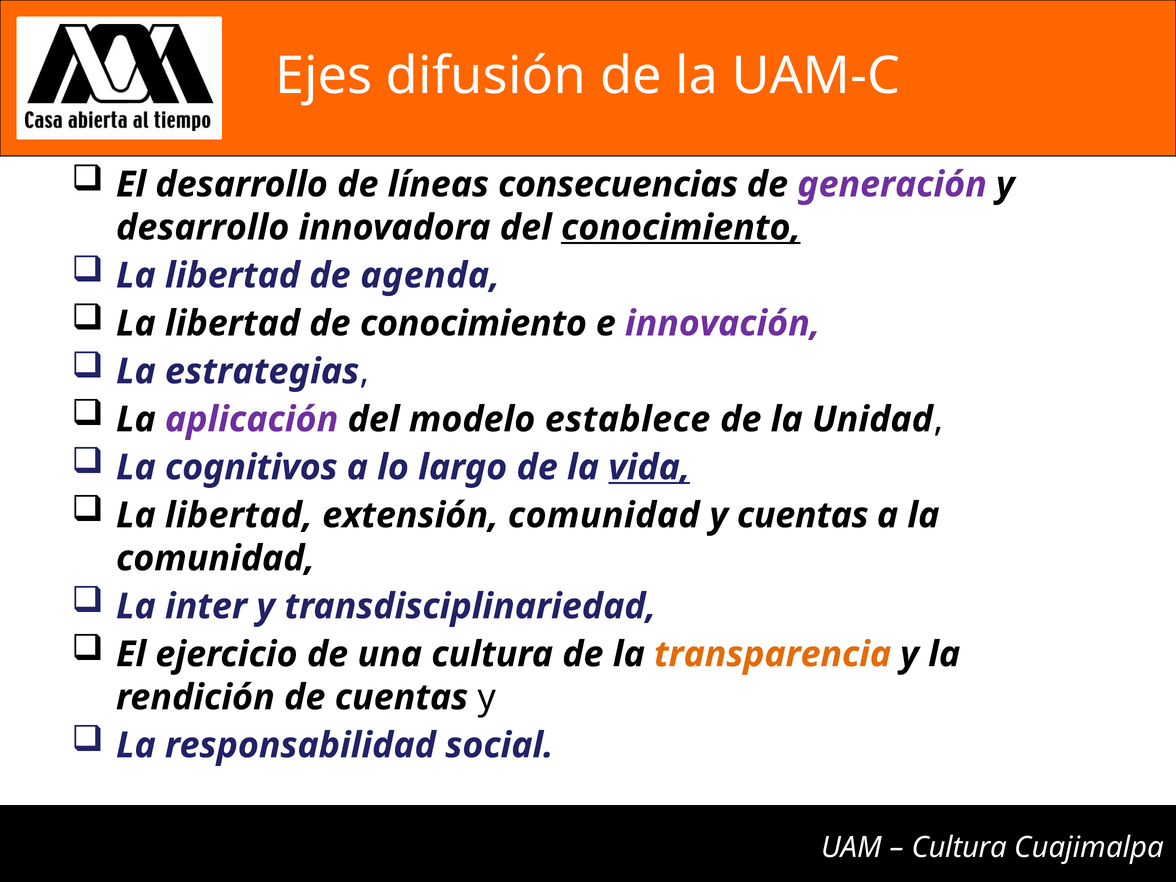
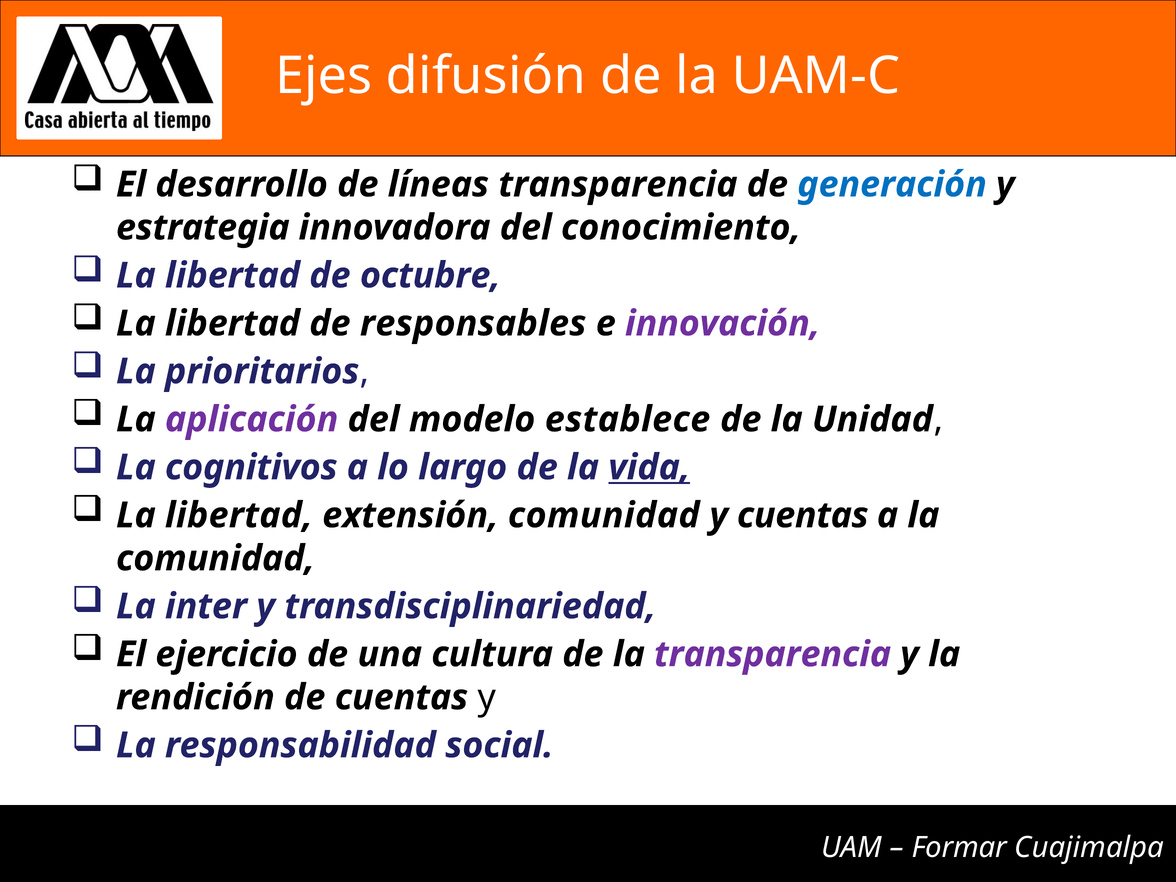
líneas consecuencias: consecuencias -> transparencia (618, 185)
generación colour: purple -> blue (892, 185)
desarrollo: desarrollo -> estrategia (203, 228)
conocimiento underline: present -> none (681, 228)
agenda: agenda -> octubre (430, 276)
de conocimiento: conocimiento -> responsables (473, 324)
estrategias: estrategias -> prioritarios (262, 372)
transparencia colour: orange -> purple (773, 654)
Cultura: Cultura -> Formar (959, 848)
